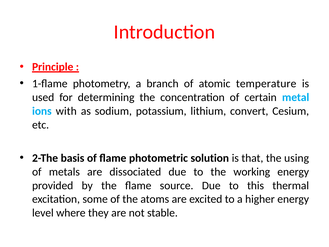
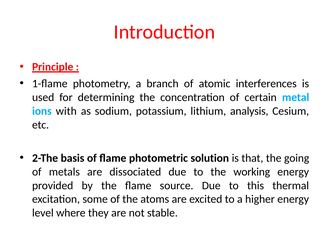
temperature: temperature -> interferences (266, 84)
convert: convert -> analysis (249, 111)
using: using -> going (297, 158)
